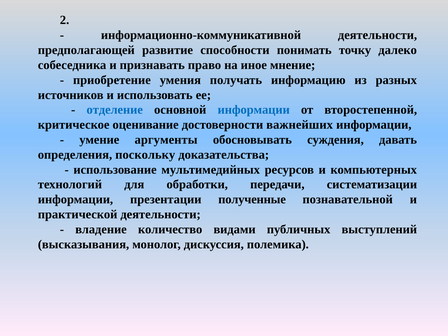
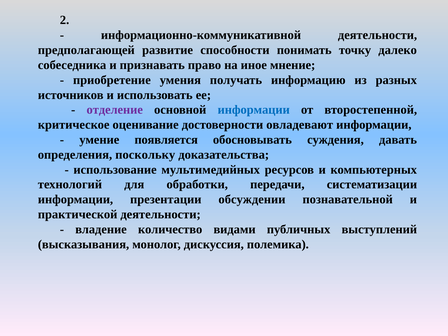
отделение colour: blue -> purple (115, 110)
важнейших: важнейших -> овладевают (300, 125)
аргументы: аргументы -> появляется (166, 140)
полученные: полученные -> обсуждении (252, 199)
